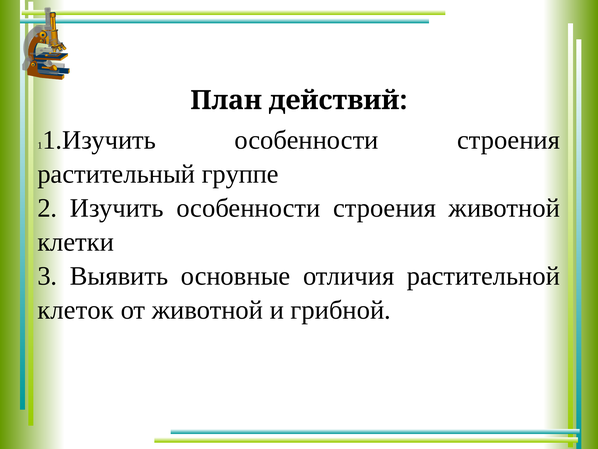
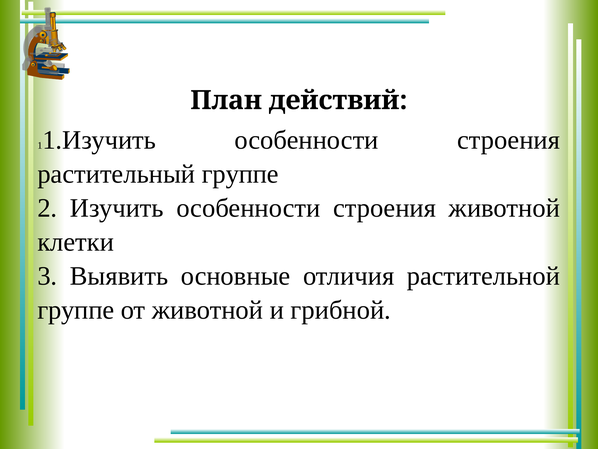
клеток: клеток -> группе (76, 310)
